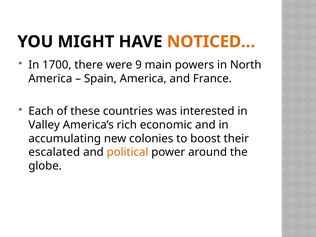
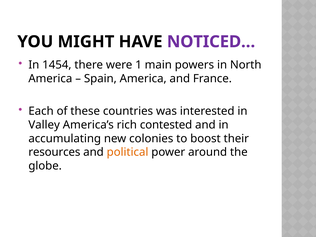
NOTICED… colour: orange -> purple (211, 42)
1700: 1700 -> 1454 (57, 65)
9: 9 -> 1 (139, 65)
economic: economic -> contested (166, 125)
escalated: escalated -> resources (54, 152)
